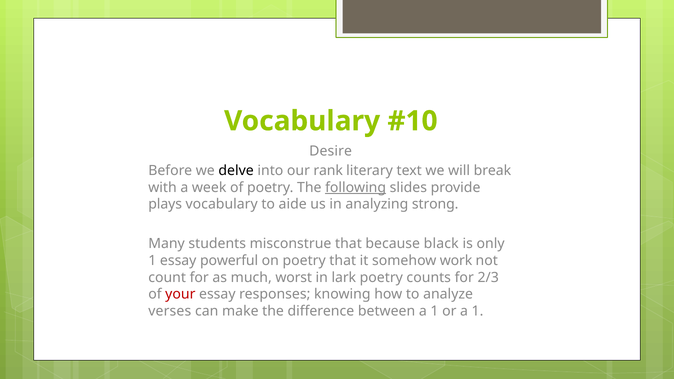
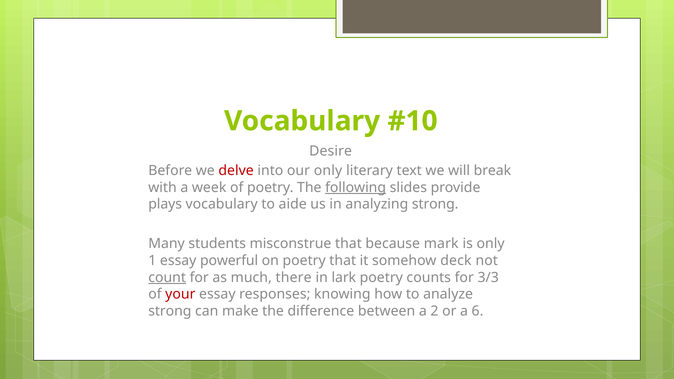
delve colour: black -> red (236, 171)
our rank: rank -> only (328, 171)
black: black -> mark (441, 244)
work: work -> deck (456, 261)
count underline: none -> present (167, 278)
worst: worst -> there (294, 278)
2/3: 2/3 -> 3/3 (488, 278)
verses: verses -> strong (170, 311)
between a 1: 1 -> 2 (434, 311)
or a 1: 1 -> 6 (478, 311)
